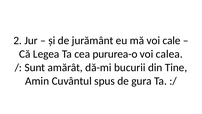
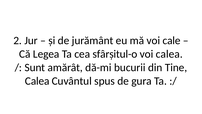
pururea-o: pururea-o -> sfârșitul-o (115, 54)
Amin: Amin -> Calea (37, 81)
